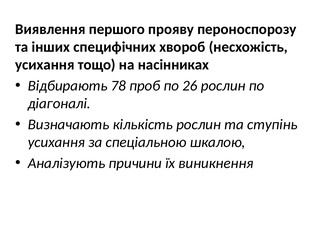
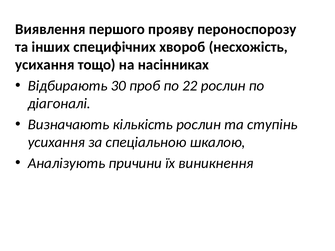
78: 78 -> 30 (118, 86)
26: 26 -> 22 (190, 86)
